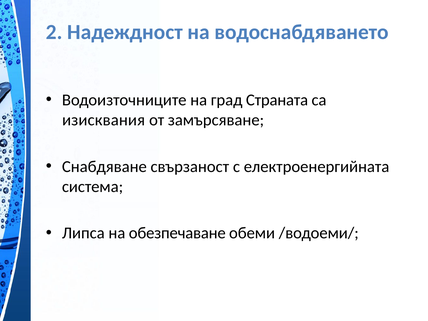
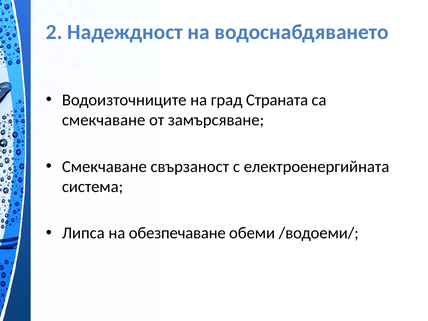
изисквания: изисквания -> смекчаване (104, 120)
Снабдяване: Снабдяване -> Смекчаване (104, 167)
